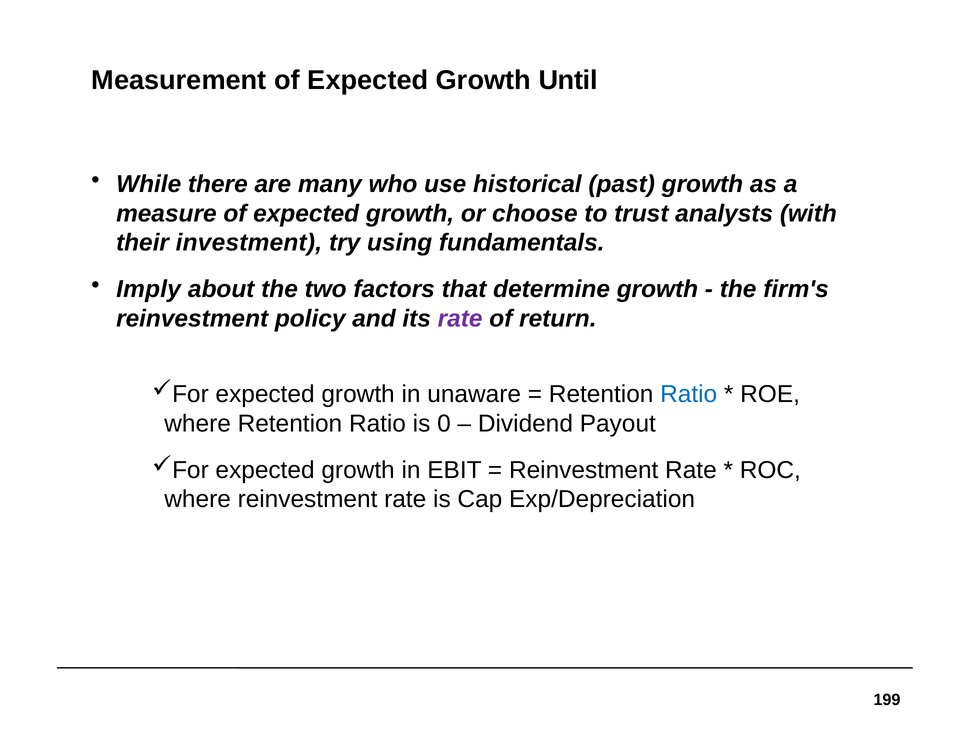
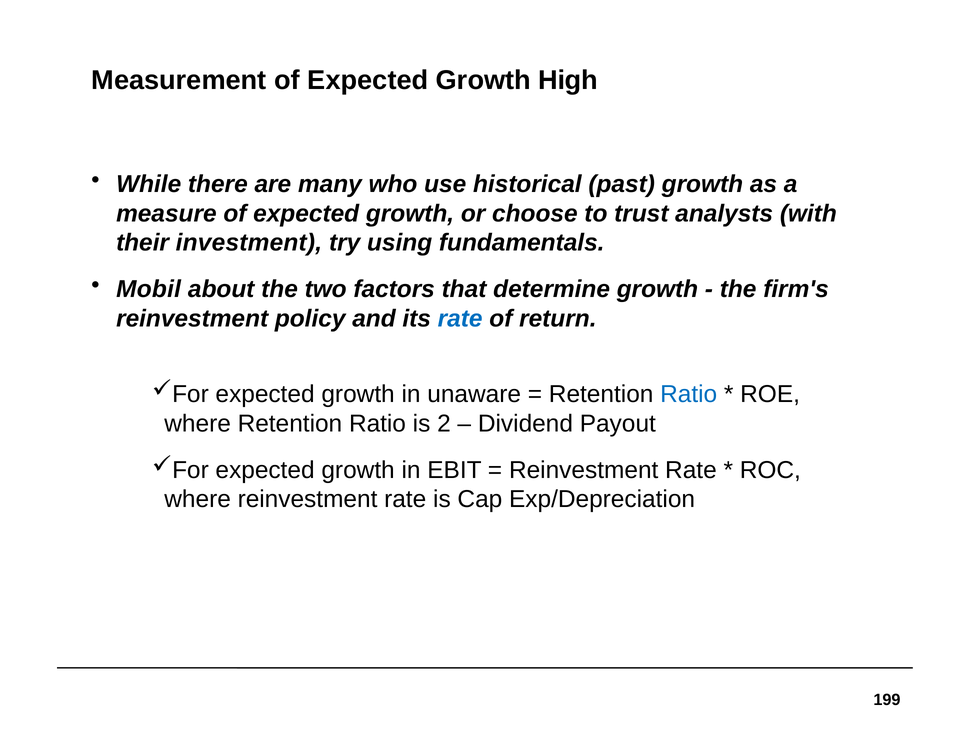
Until: Until -> High (568, 80)
Imply: Imply -> Mobil (149, 289)
rate colour: purple -> blue (460, 319)
0: 0 -> 2 (444, 424)
